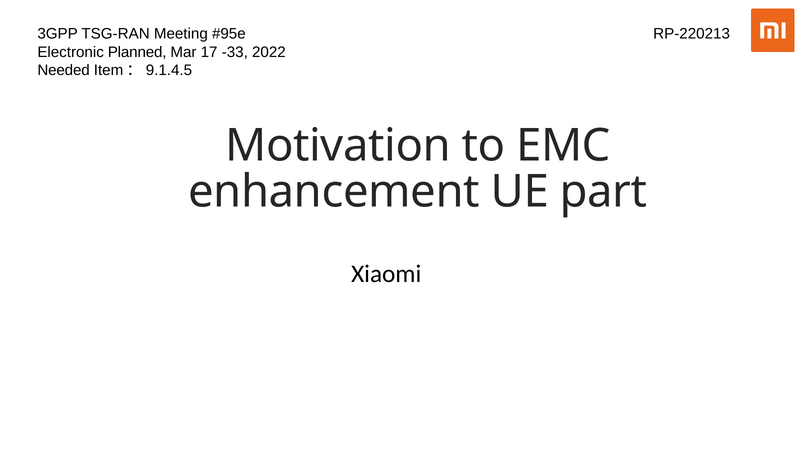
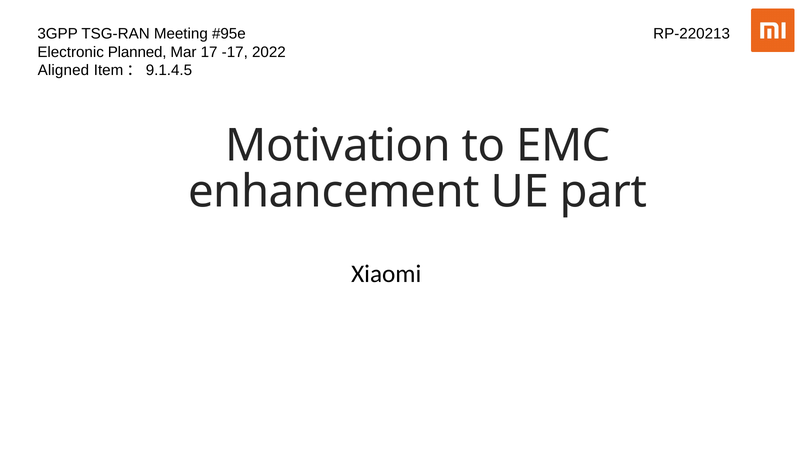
-33: -33 -> -17 (235, 52)
Needed: Needed -> Aligned (63, 70)
